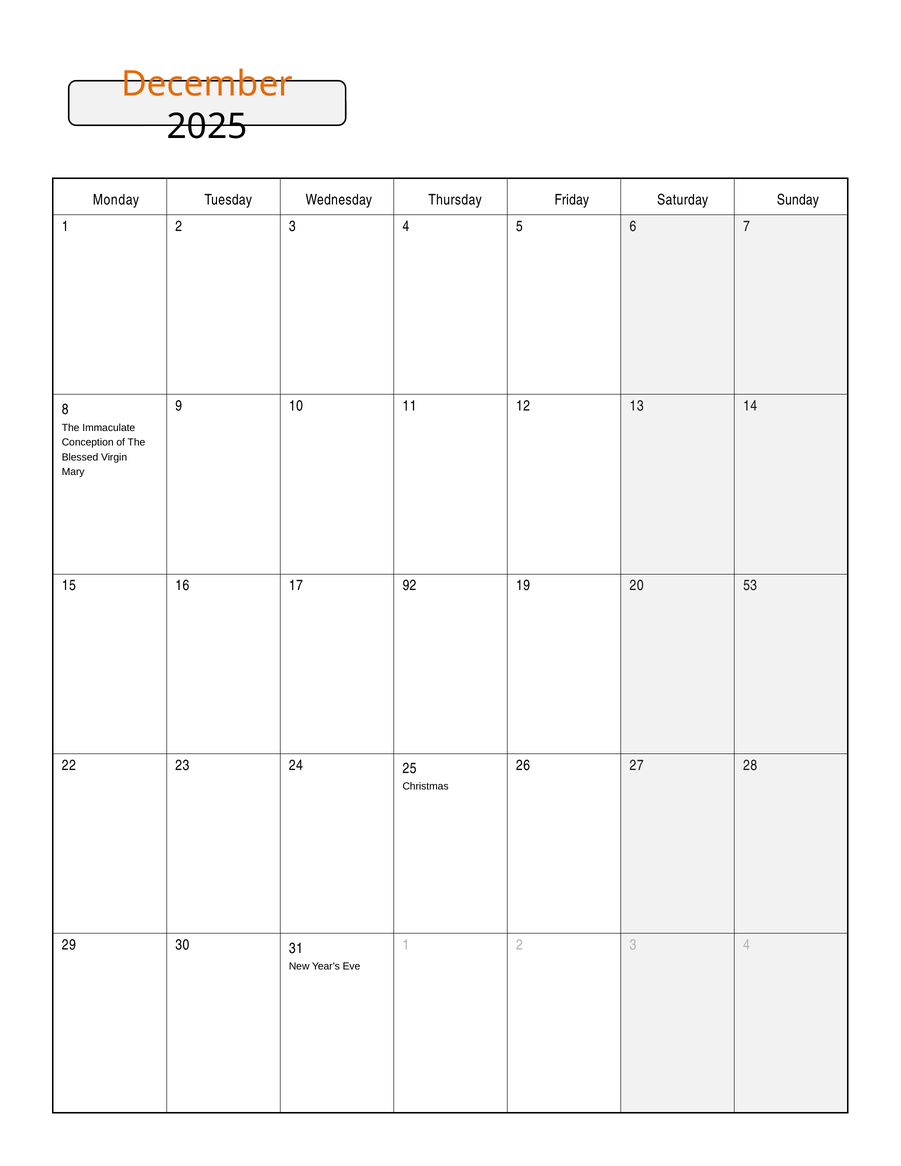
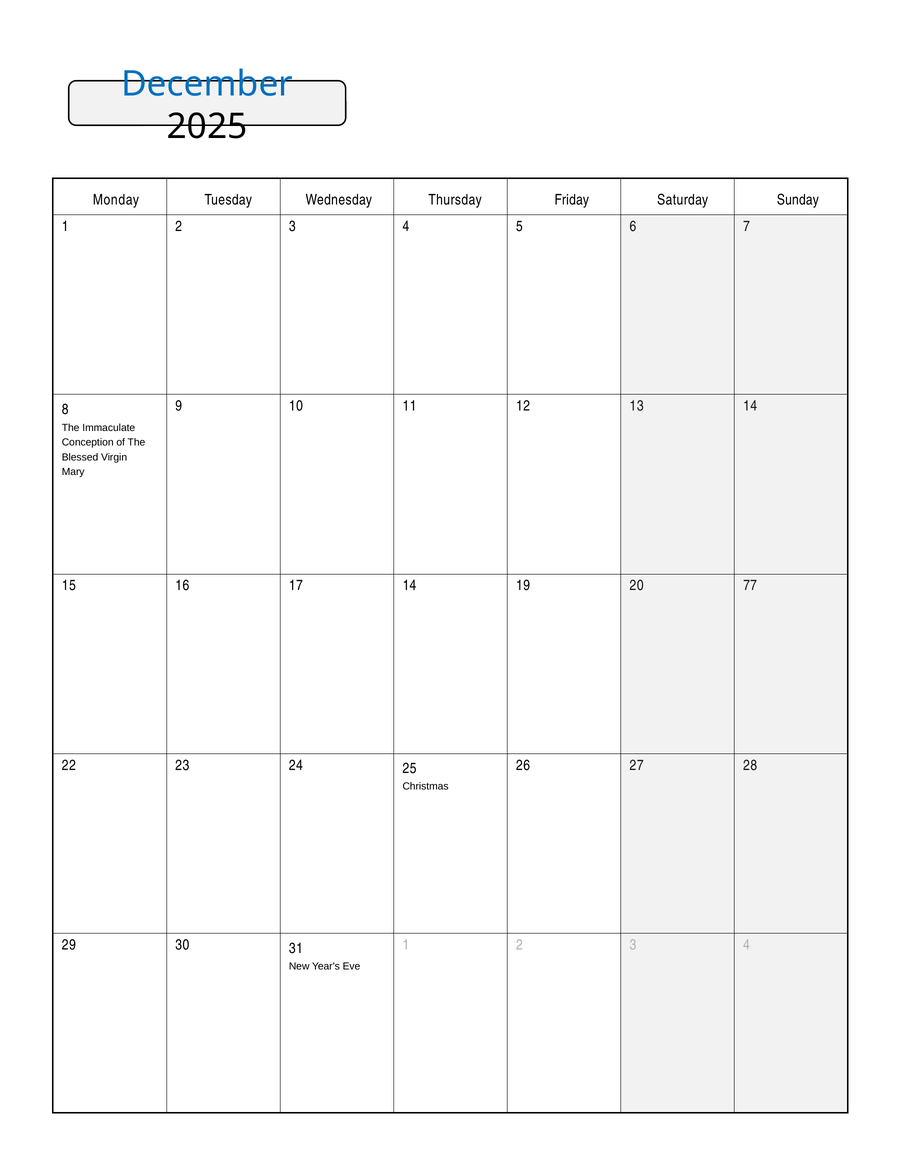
December colour: orange -> blue (207, 84)
17 92: 92 -> 14 (409, 586)
53: 53 -> 77 (750, 586)
